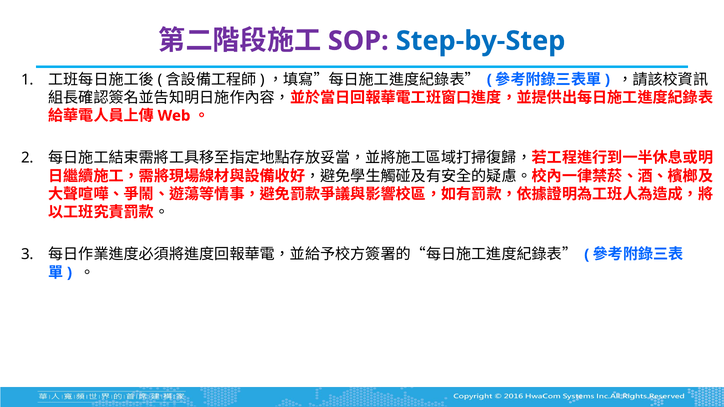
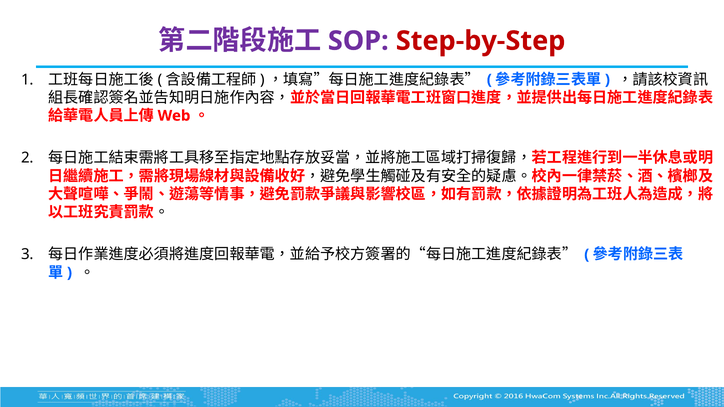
Step-by-Step colour: blue -> red (481, 41)
